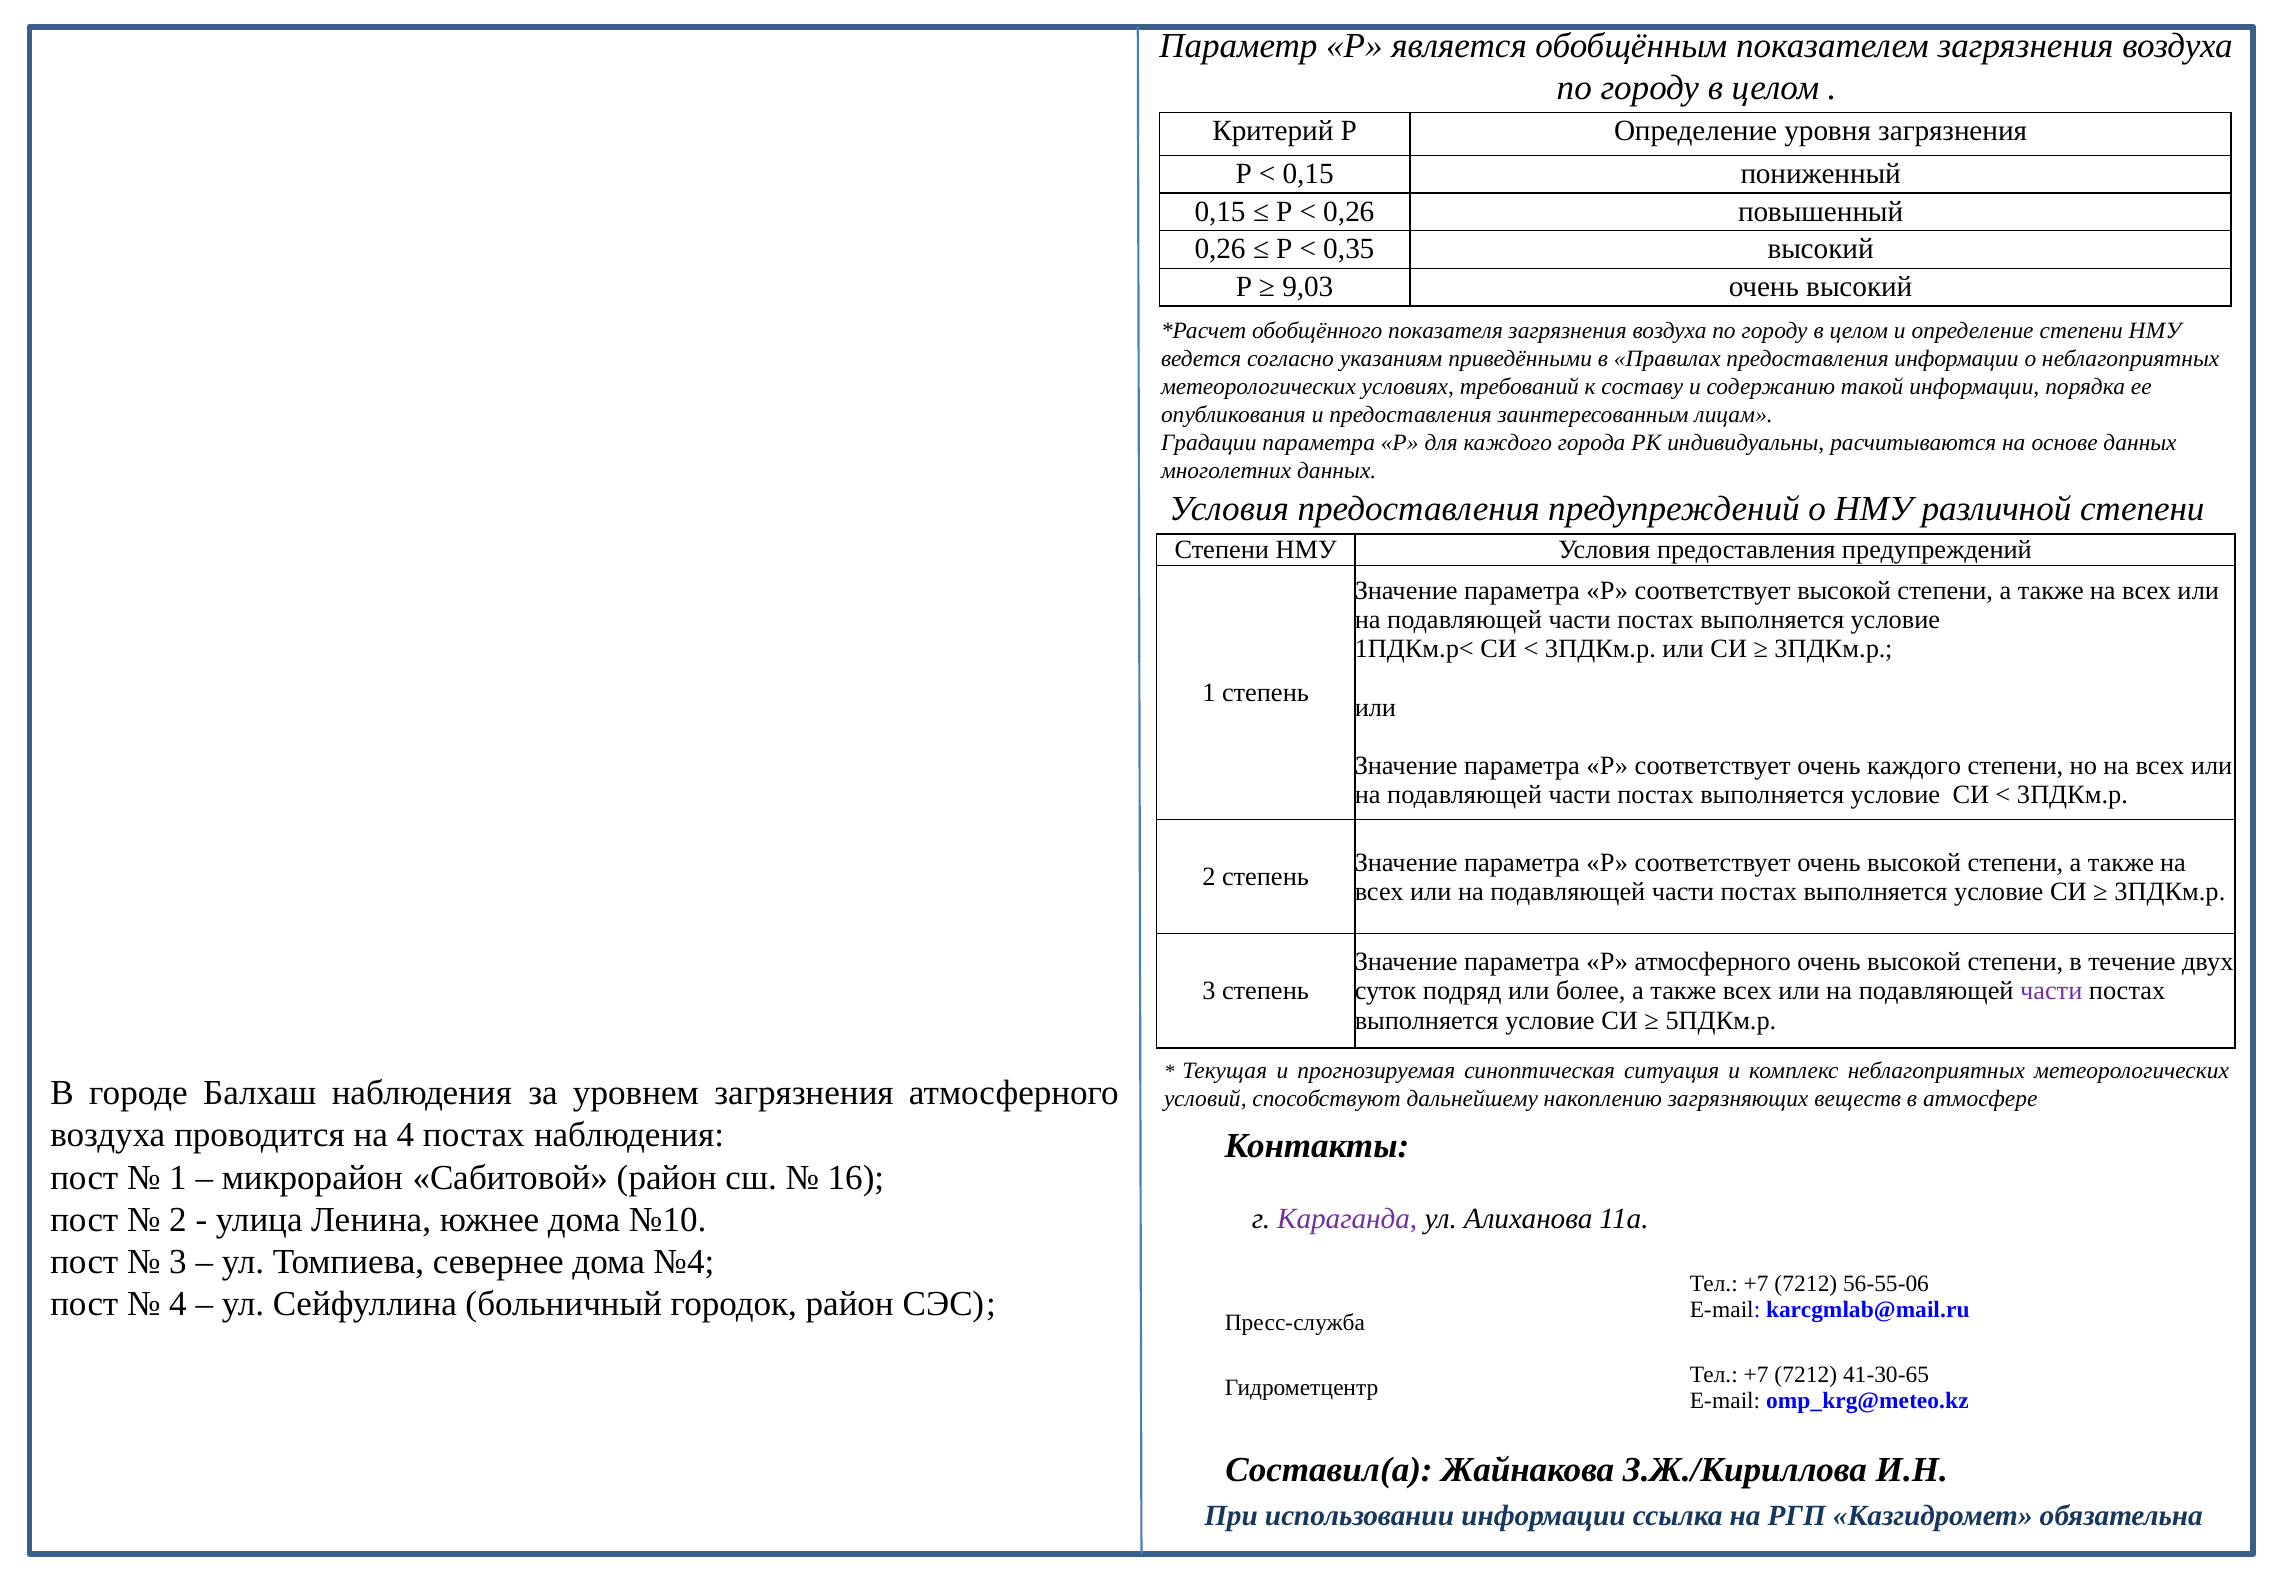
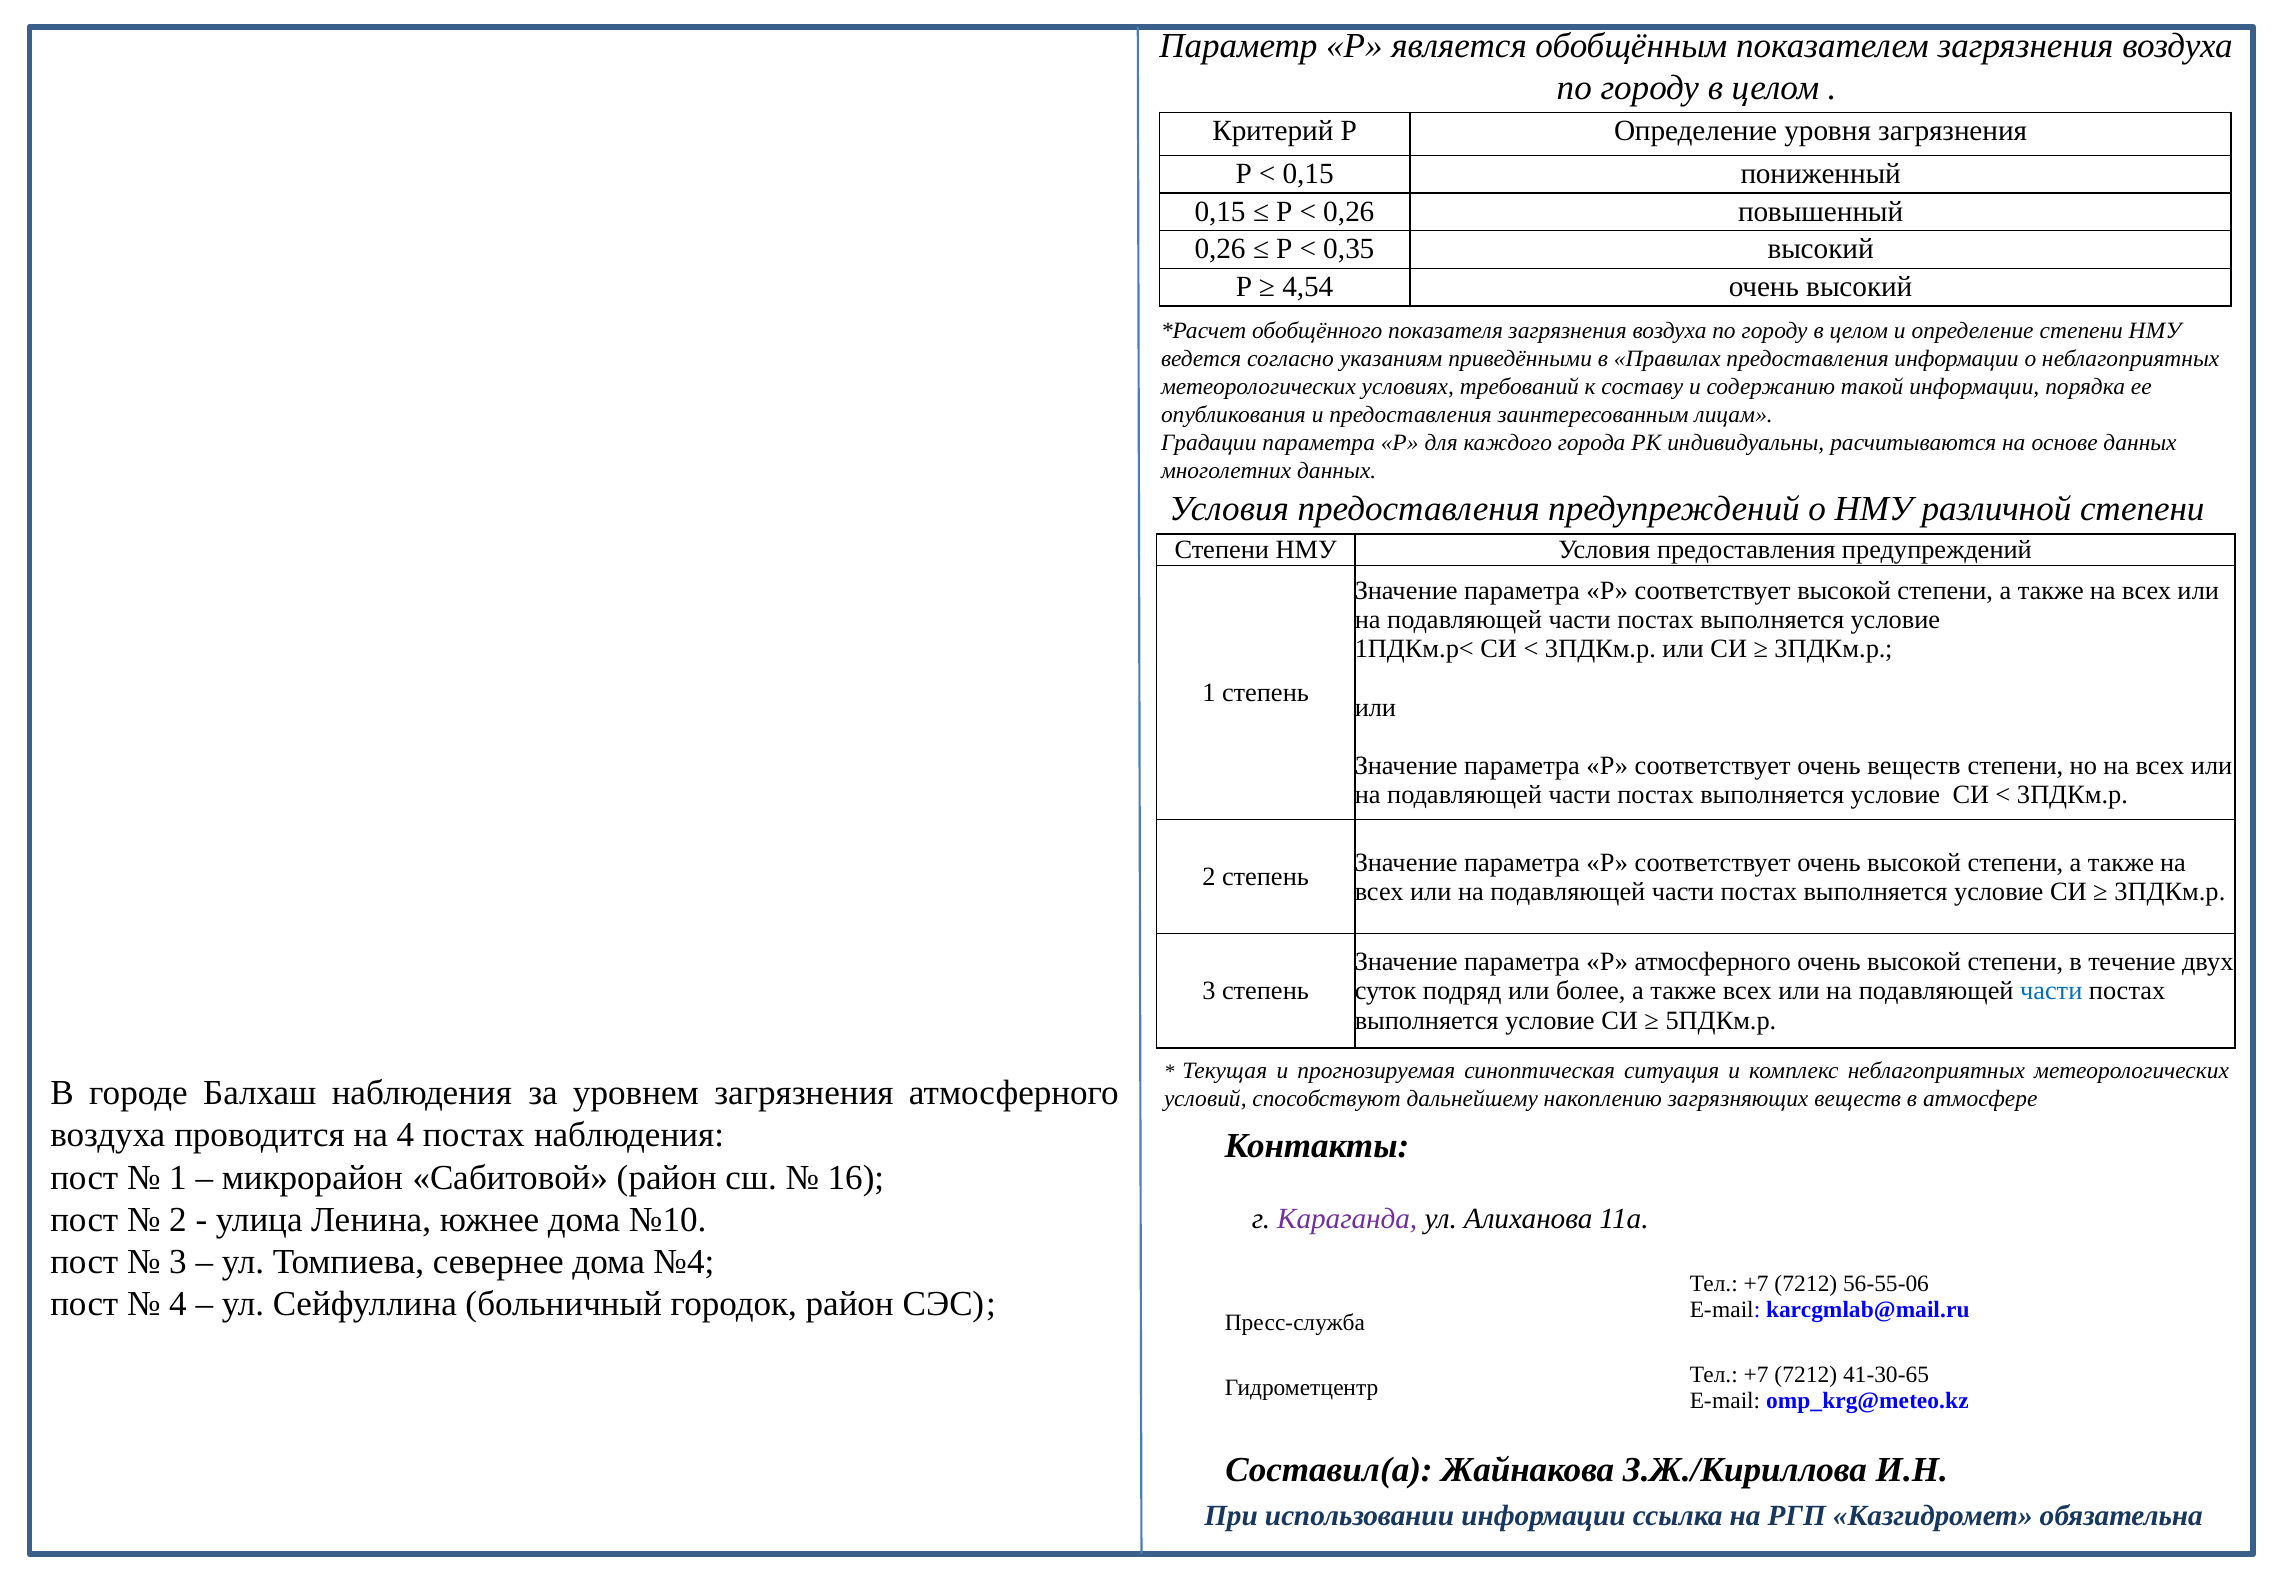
9,03: 9,03 -> 4,54 (1308, 287)
очень каждого: каждого -> веществ (1914, 766)
части colour: purple -> blue (2051, 991)
